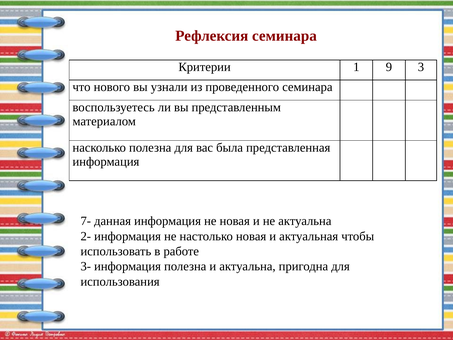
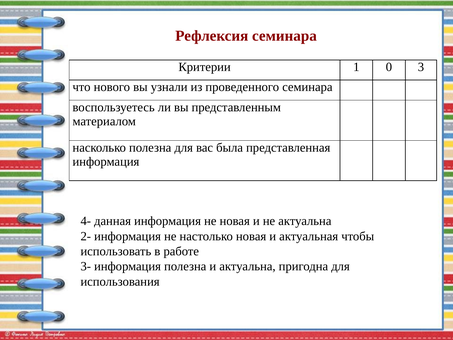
9: 9 -> 0 (389, 67)
7-: 7- -> 4- (86, 221)
